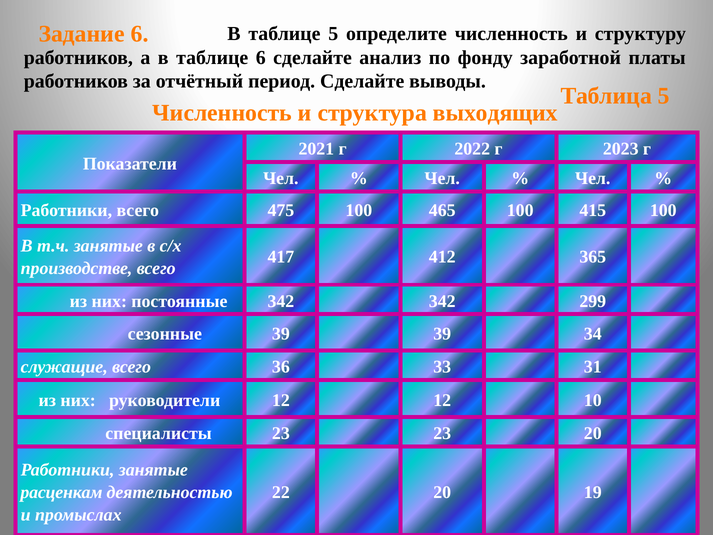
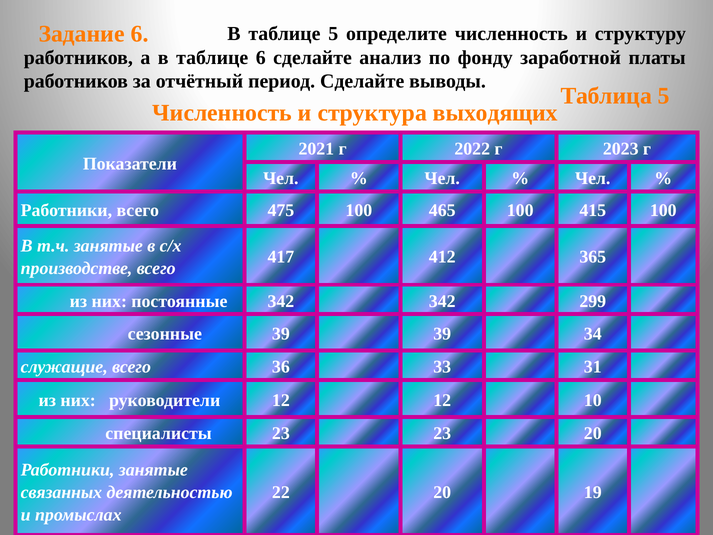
расценкам: расценкам -> связанных (61, 492)
